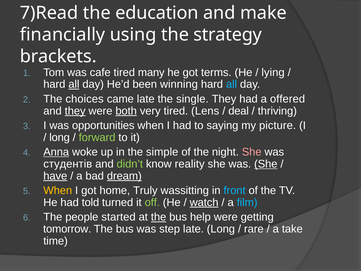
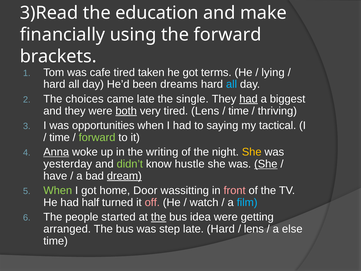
7)Read: 7)Read -> 3)Read (49, 13)
the strategy: strategy -> forward (228, 35)
many: many -> taken (151, 72)
all underline: present -> none (74, 84)
winning: winning -> dreams (179, 84)
had underline: none -> present (249, 99)
offered: offered -> biggest (288, 99)
they underline: present -> none (75, 111)
deal: deal -> time (239, 111)
picture: picture -> tactical (278, 125)
long: long -> time (60, 137)
simple: simple -> writing (162, 152)
She colour: pink -> yellow (252, 152)
студентів: студентів -> yesterday (68, 164)
reality: reality -> hustle (190, 164)
have underline: present -> none (55, 176)
When colour: yellow -> light green (58, 190)
Truly: Truly -> Door (145, 190)
front colour: light blue -> pink (235, 190)
told: told -> half (90, 202)
off colour: light green -> pink (152, 202)
watch underline: present -> none (204, 202)
help: help -> idea (200, 217)
tomorrow: tomorrow -> arranged (67, 229)
late Long: Long -> Hard (221, 229)
rare: rare -> lens (254, 229)
take: take -> else (292, 229)
